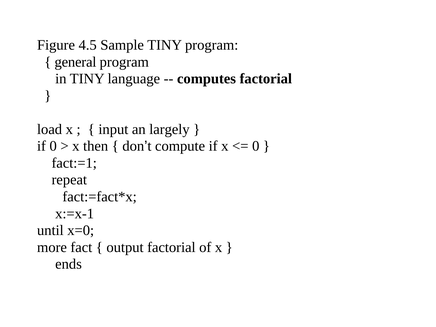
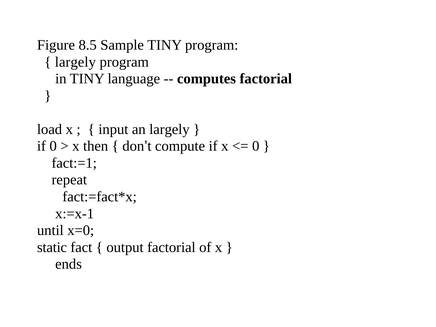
4.5: 4.5 -> 8.5 (88, 45)
general: general -> largely (75, 62)
more: more -> static (52, 247)
